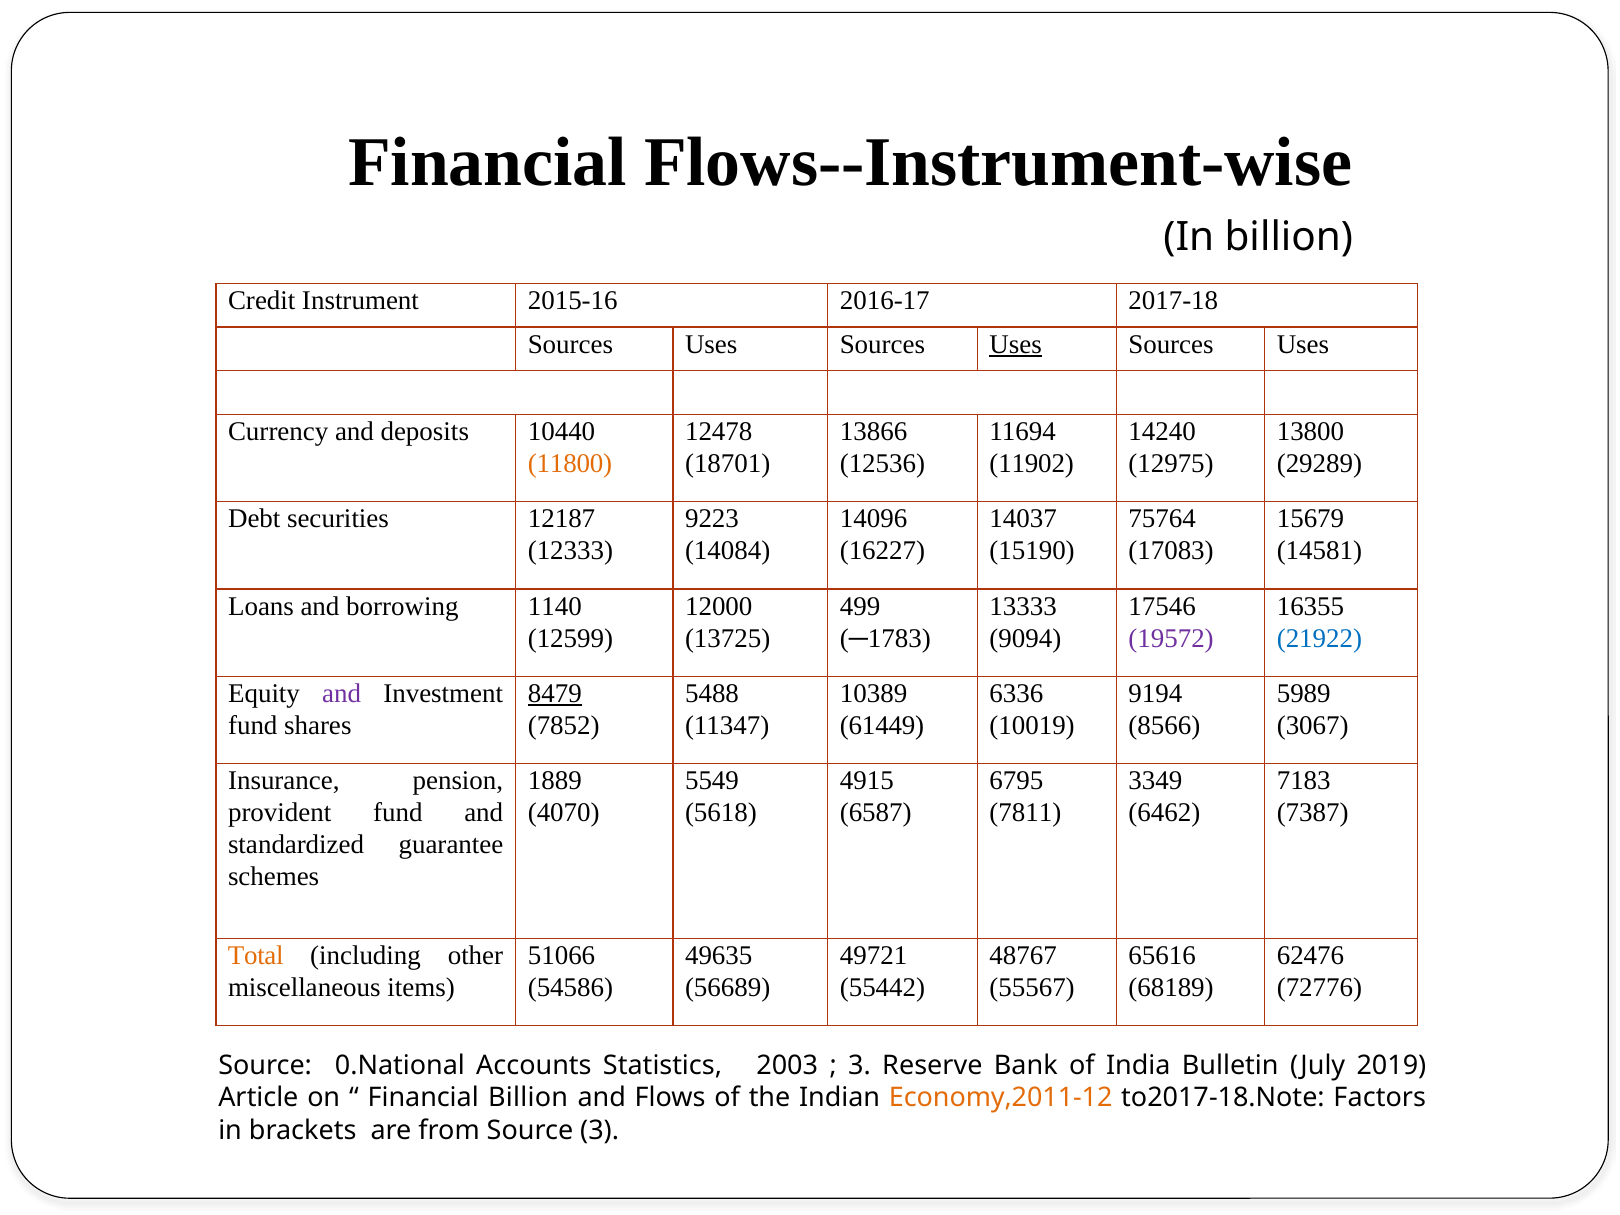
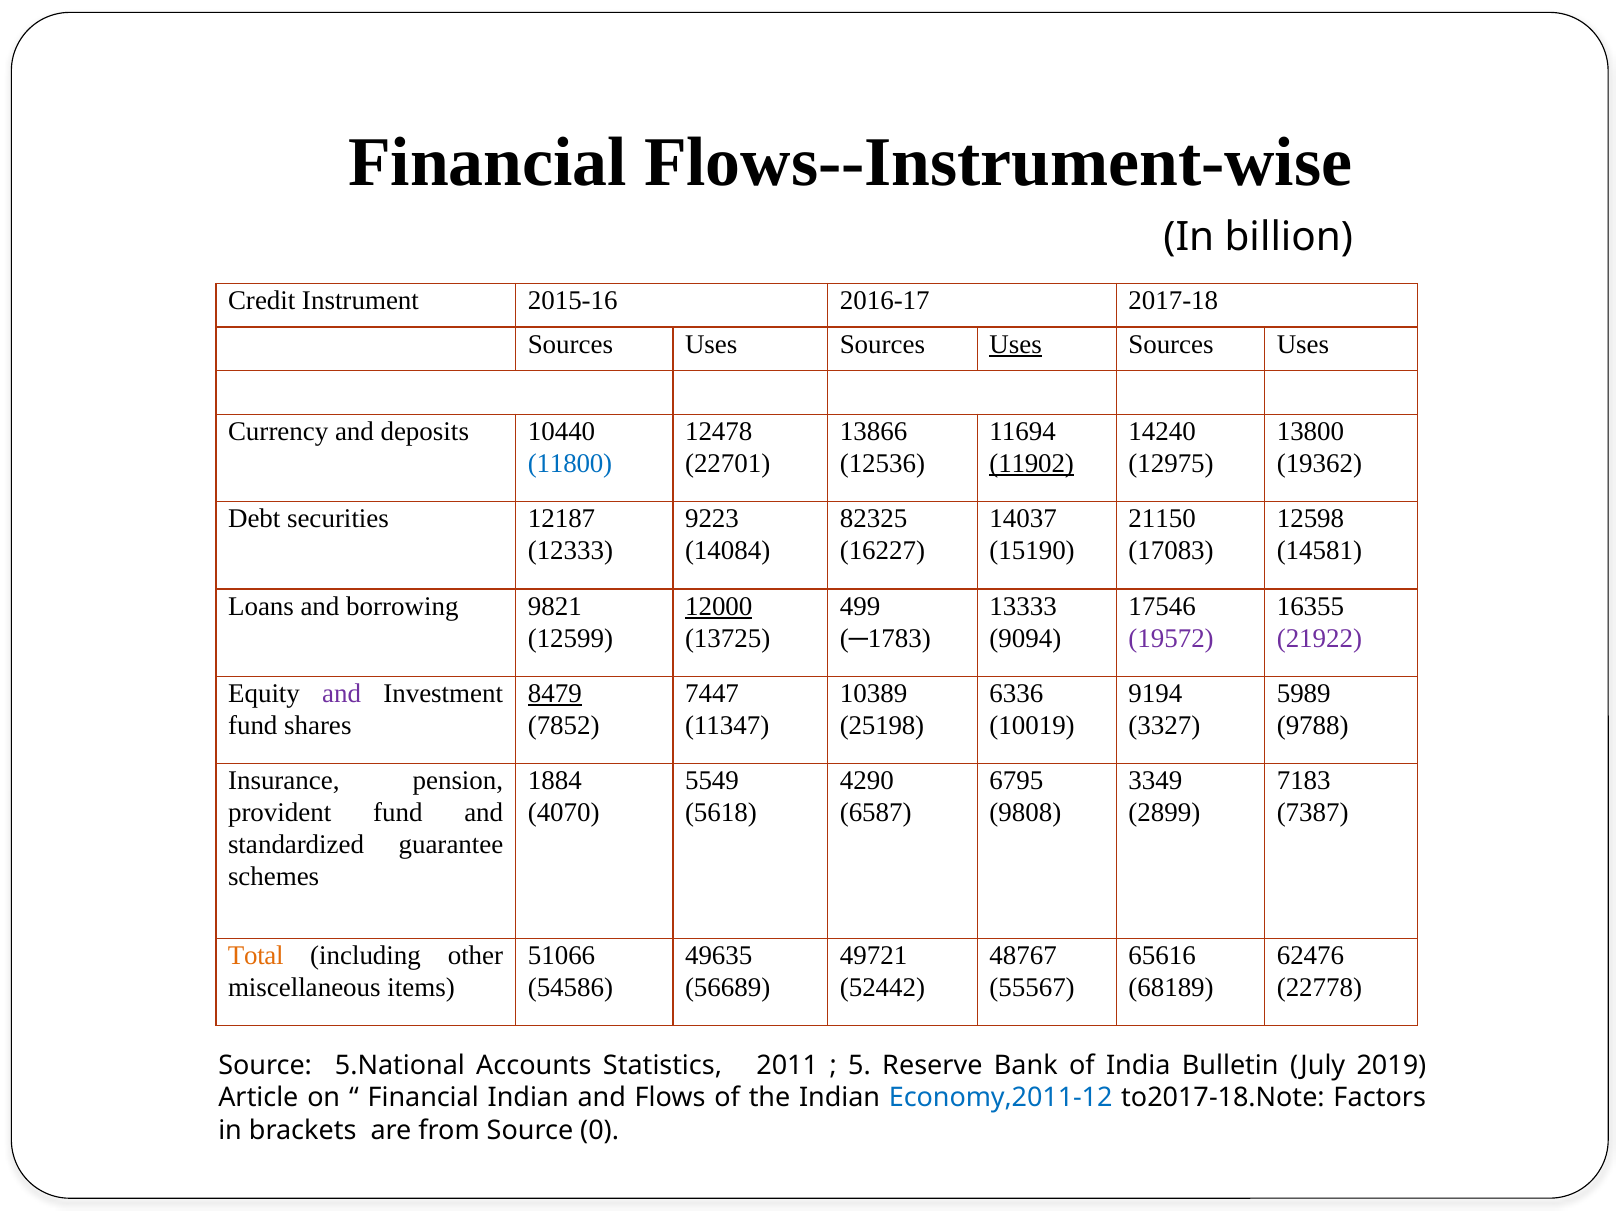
11800 colour: orange -> blue (570, 464)
18701: 18701 -> 22701 (728, 464)
11902 underline: none -> present (1032, 464)
29289: 29289 -> 19362 (1319, 464)
14096: 14096 -> 82325 (874, 519)
75764: 75764 -> 21150 (1162, 519)
15679: 15679 -> 12598 (1311, 519)
1140: 1140 -> 9821 (555, 606)
12000 underline: none -> present (719, 606)
21922 colour: blue -> purple (1319, 638)
5488: 5488 -> 7447 (712, 694)
61449: 61449 -> 25198 (882, 726)
8566: 8566 -> 3327 (1164, 726)
3067: 3067 -> 9788 (1313, 726)
1889: 1889 -> 1884 (555, 781)
4915: 4915 -> 4290 (867, 781)
7811: 7811 -> 9808 (1025, 813)
6462: 6462 -> 2899 (1164, 813)
55442: 55442 -> 52442 (882, 988)
72776: 72776 -> 22778 (1319, 988)
0.National: 0.National -> 5.National (400, 1065)
2003: 2003 -> 2011 (787, 1065)
3: 3 -> 5 (860, 1065)
Financial Billion: Billion -> Indian (528, 1098)
Economy,2011-12 colour: orange -> blue (1001, 1098)
Source 3: 3 -> 0 (600, 1130)
